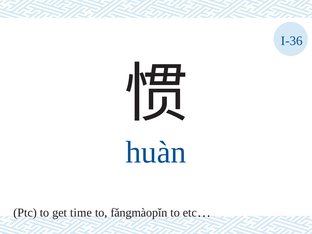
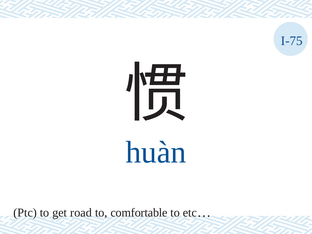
I-36: I-36 -> I-75 (292, 41)
time: time -> road (81, 213)
fǎngmàopǐn: fǎngmàopǐn -> comfortable (139, 213)
